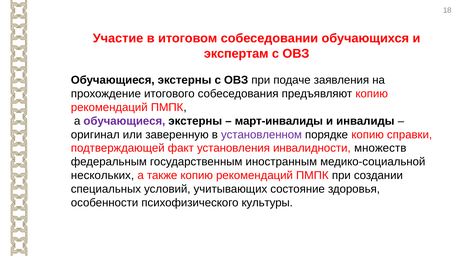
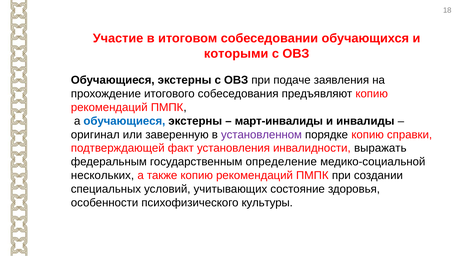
экспертам: экспертам -> которыми (236, 54)
обучающиеся colour: purple -> blue (124, 121)
множеств: множеств -> выражать (380, 149)
иностранным: иностранным -> определение (281, 162)
